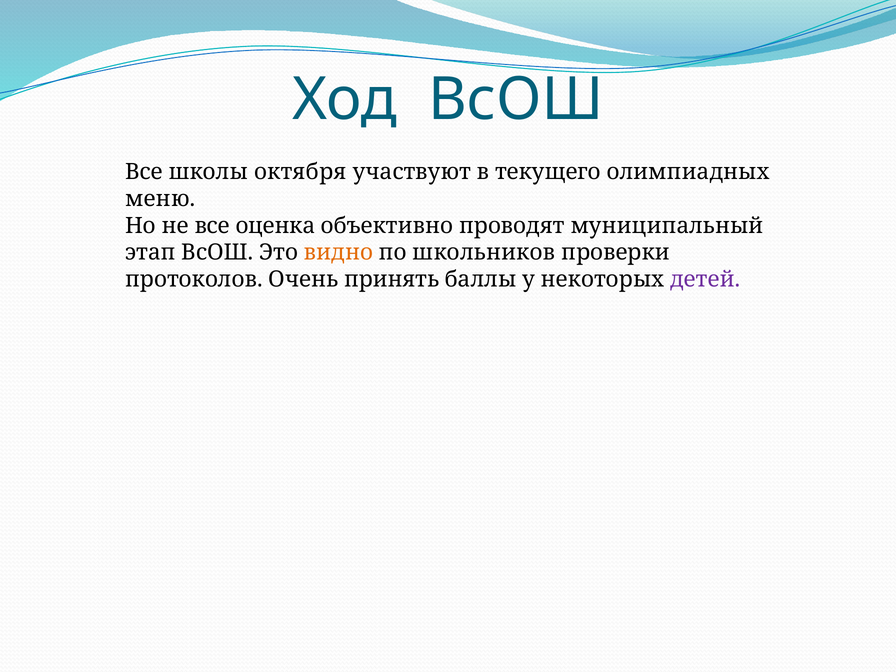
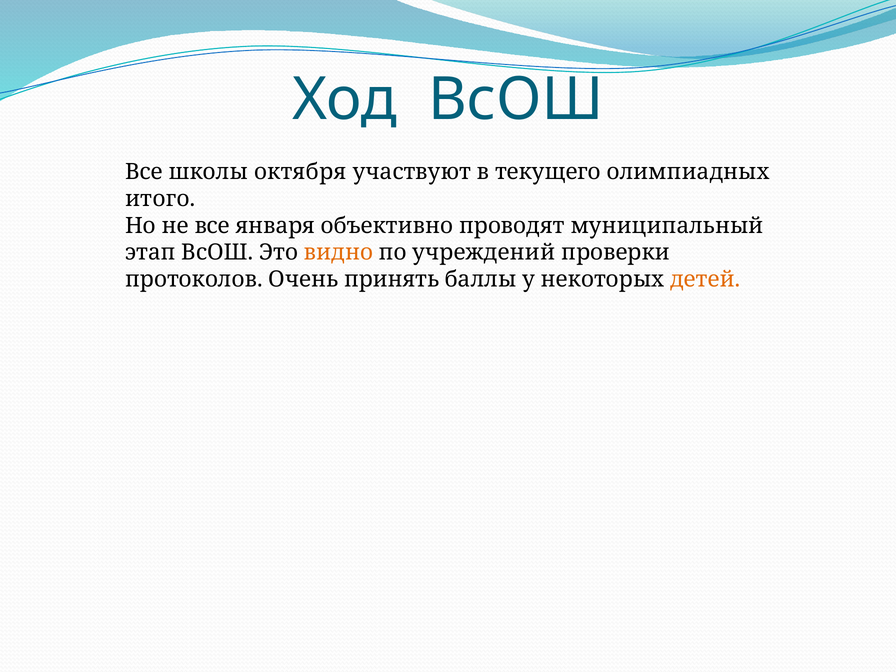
меню: меню -> итого (160, 199)
оценка: оценка -> января (275, 226)
школьников: школьников -> учреждений (484, 253)
детей colour: purple -> orange (705, 279)
